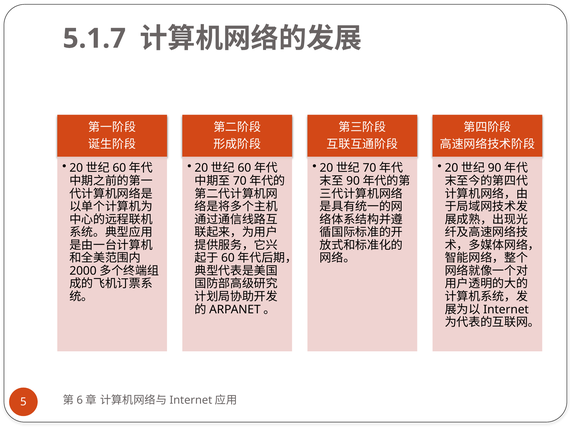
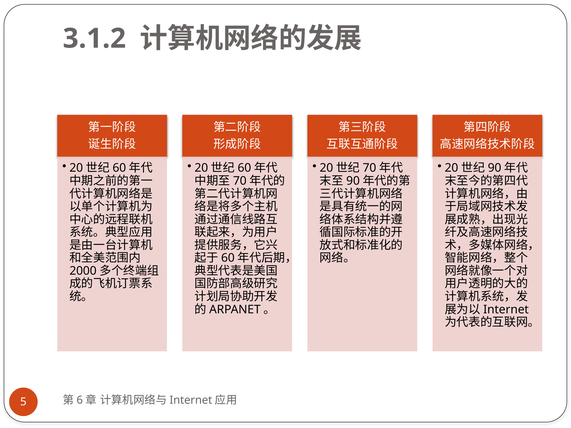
5.1.7: 5.1.7 -> 3.1.2 (94, 39)
